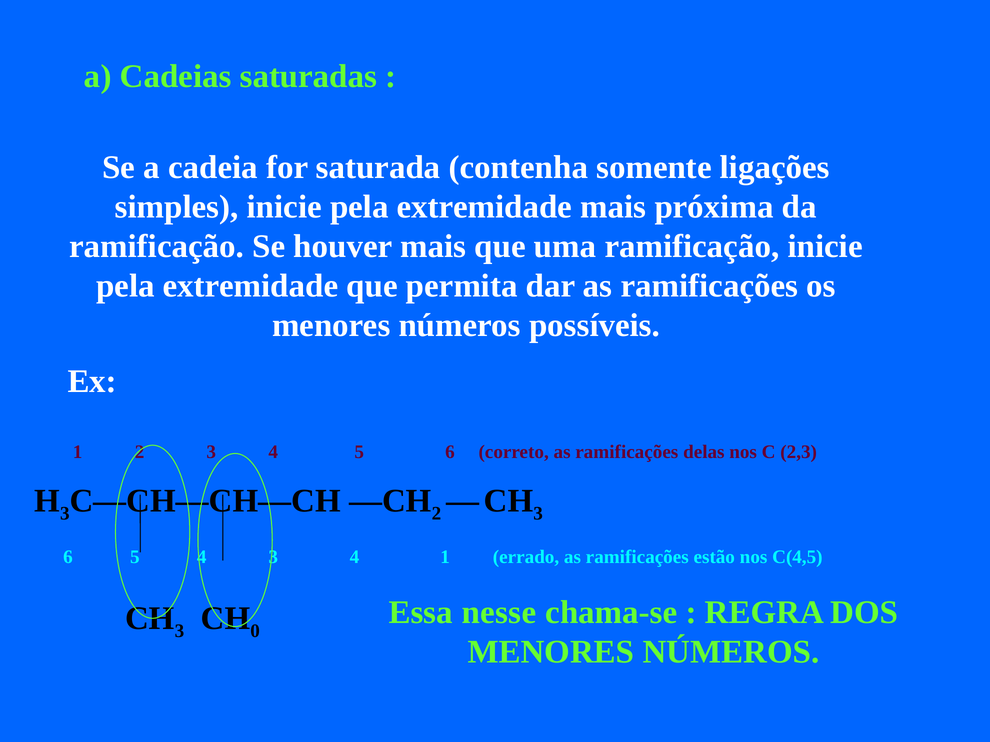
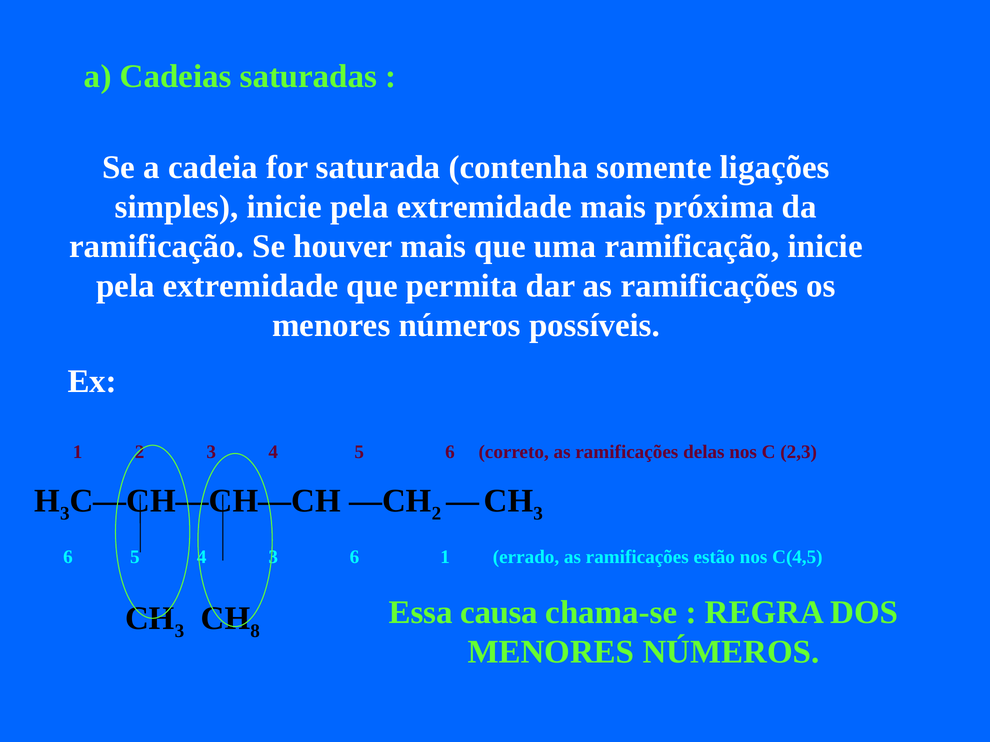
4 3 4: 4 -> 6 (354, 557)
nesse: nesse -> causa (499, 613)
0: 0 -> 8 (255, 631)
